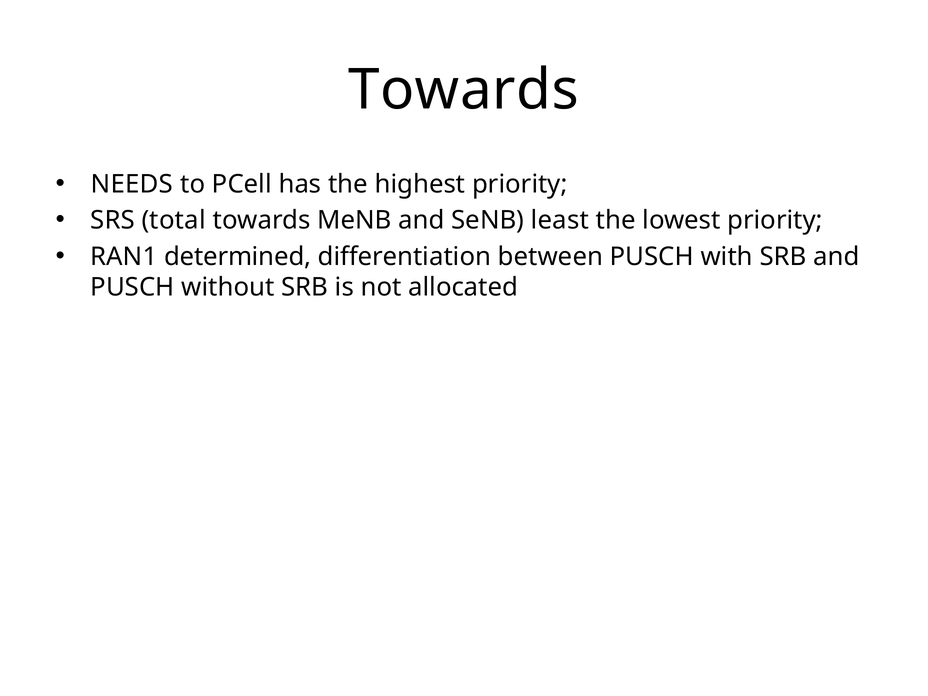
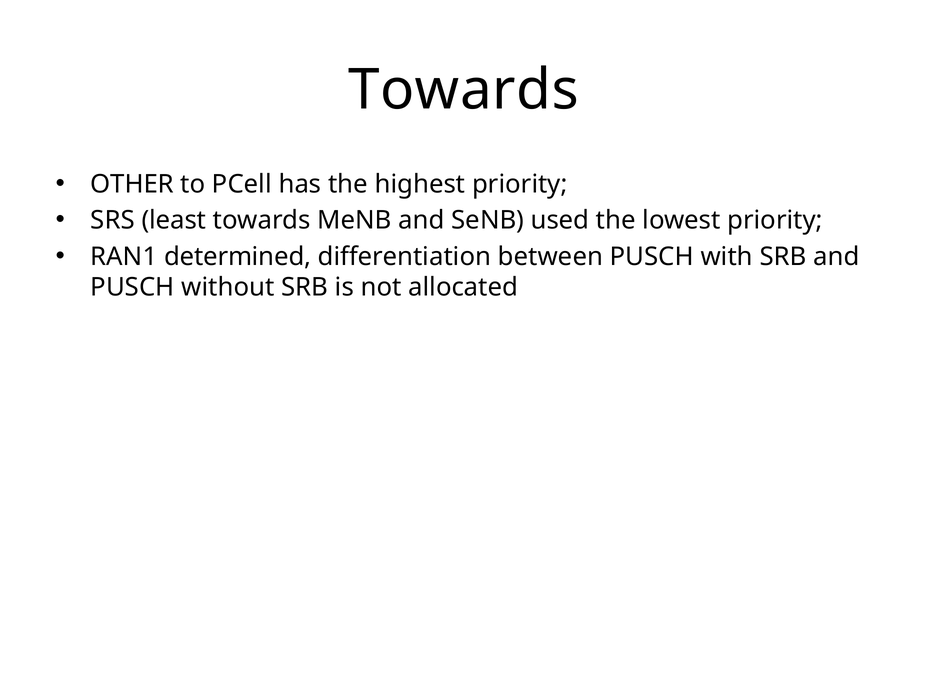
NEEDS: NEEDS -> OTHER (132, 184)
total: total -> least (174, 220)
least: least -> used (560, 220)
